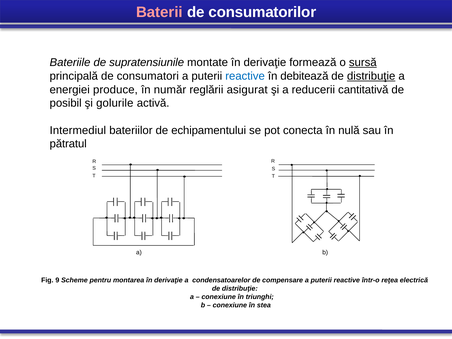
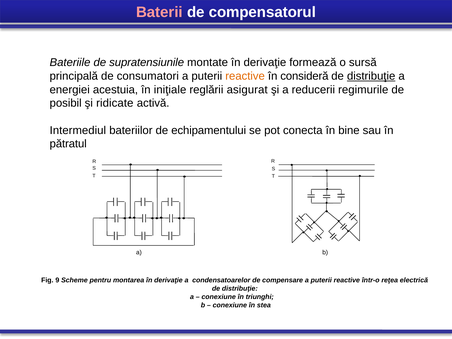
consumatorilor: consumatorilor -> compensatorul (262, 12)
sursă underline: present -> none (363, 63)
reactive colour: blue -> orange (245, 76)
debitează: debitează -> consideră (304, 76)
produce: produce -> acestuia (115, 90)
număr: număr -> iniţiale (170, 90)
cantitativă: cantitativă -> regimurile (363, 90)
golurile: golurile -> ridicate (115, 103)
nulă: nulă -> bine (349, 130)
